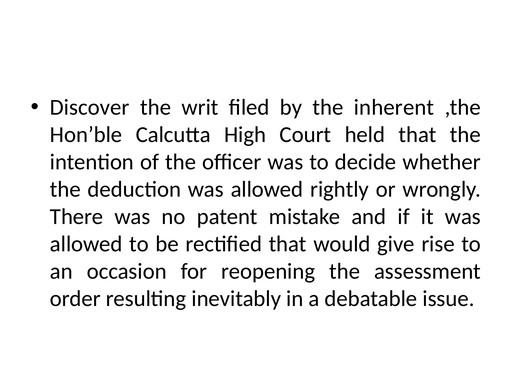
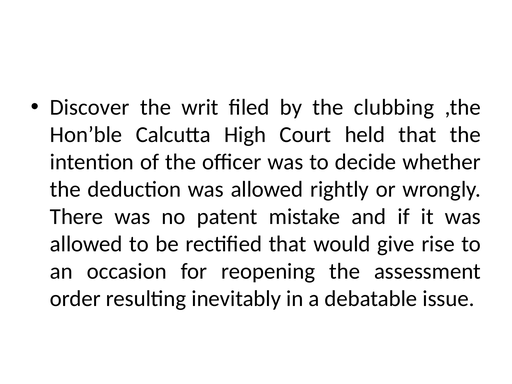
inherent: inherent -> clubbing (394, 107)
